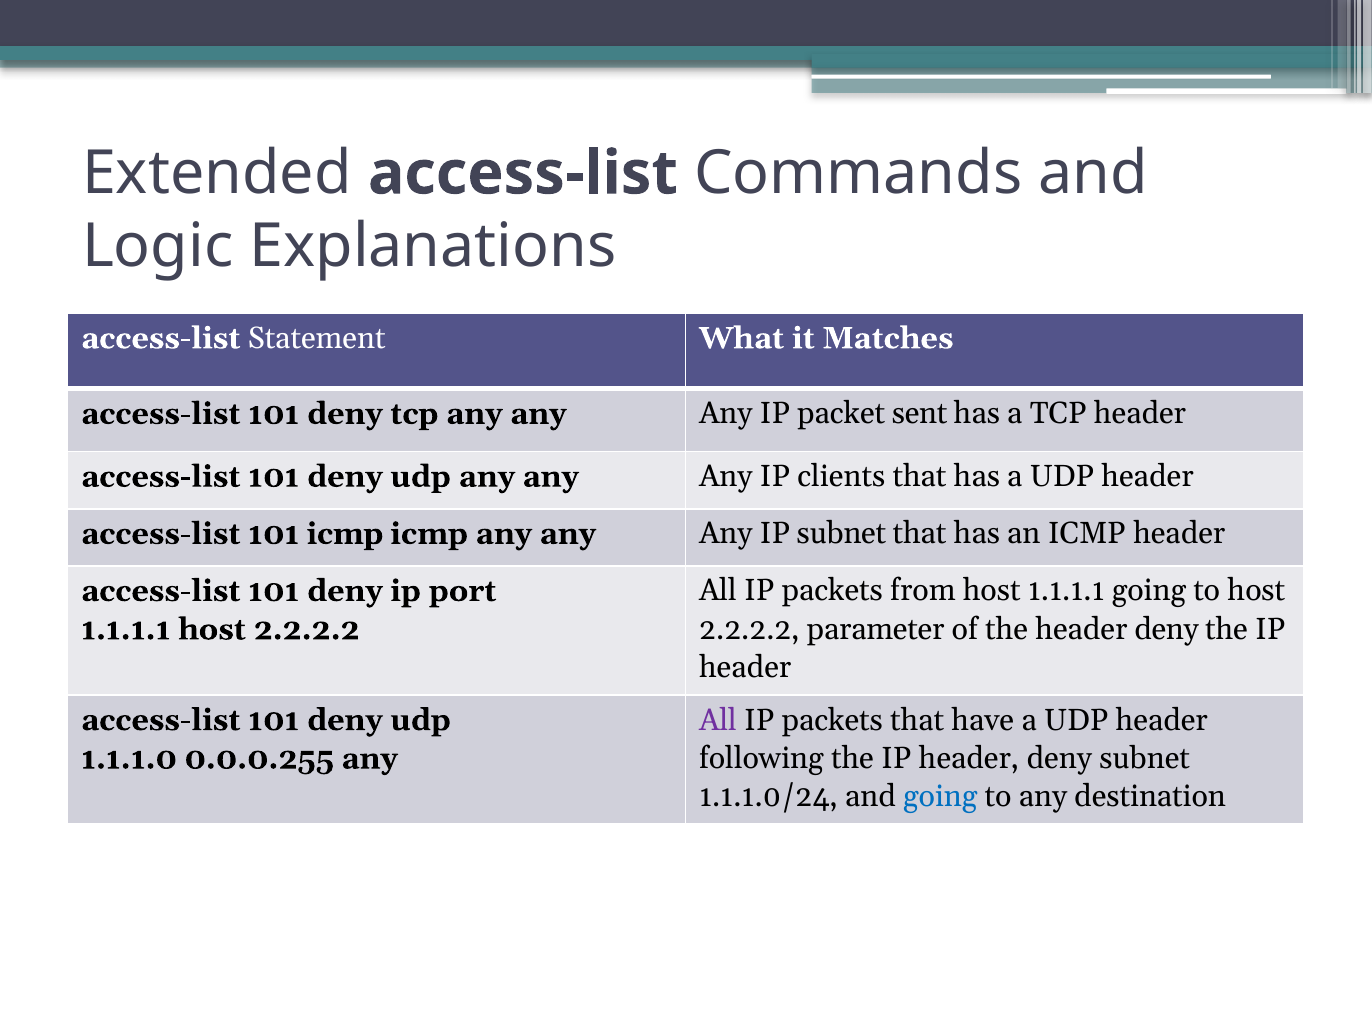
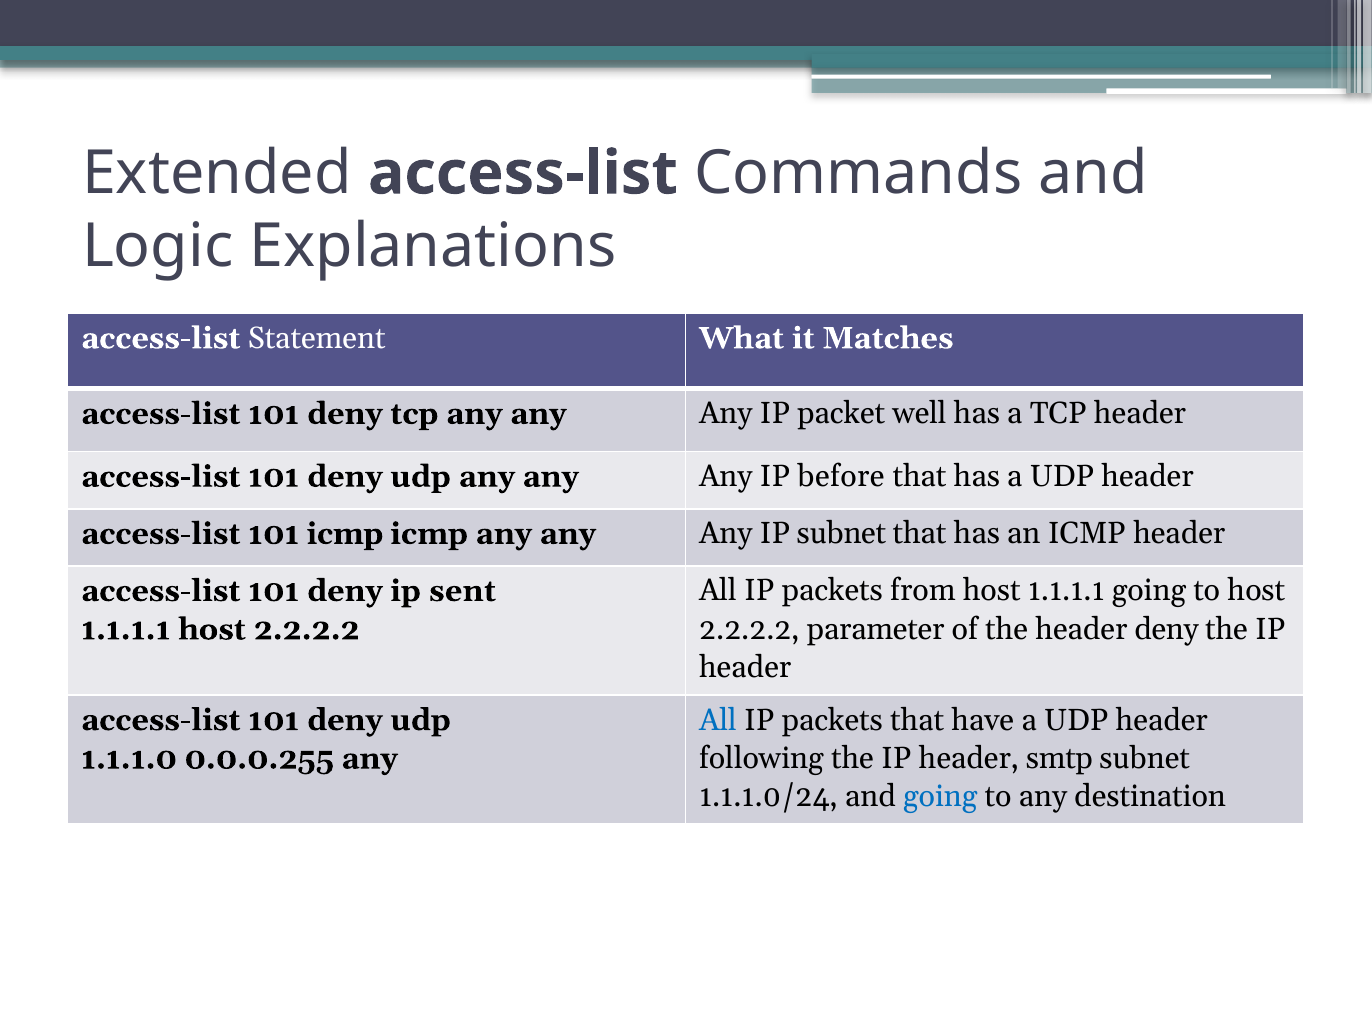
sent: sent -> well (920, 414)
clients: clients -> before (841, 477)
port: port -> sent (463, 591)
All colour: purple -> blue (718, 720)
IP header deny: deny -> smtp (1059, 758)
